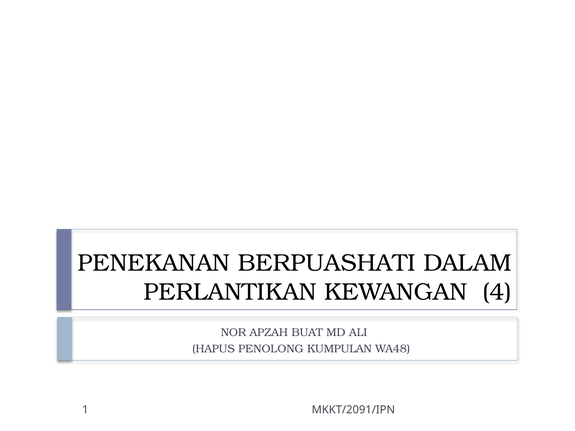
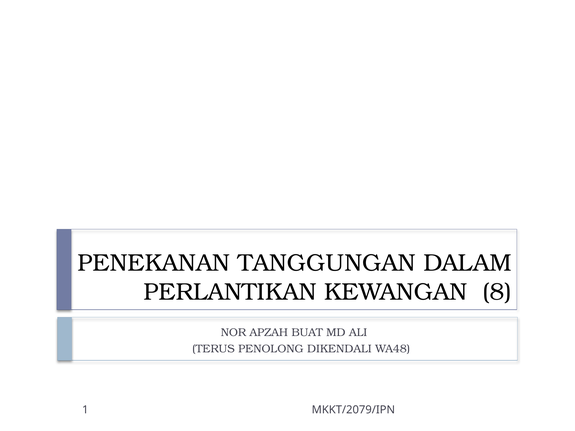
BERPUASHATI: BERPUASHATI -> TANGGUNGAN (327, 263)
4: 4 -> 8 (497, 292)
HAPUS: HAPUS -> TERUS (213, 349)
KUMPULAN: KUMPULAN -> DIKENDALI (339, 349)
MKKT/2091/IPN: MKKT/2091/IPN -> MKKT/2079/IPN (353, 410)
